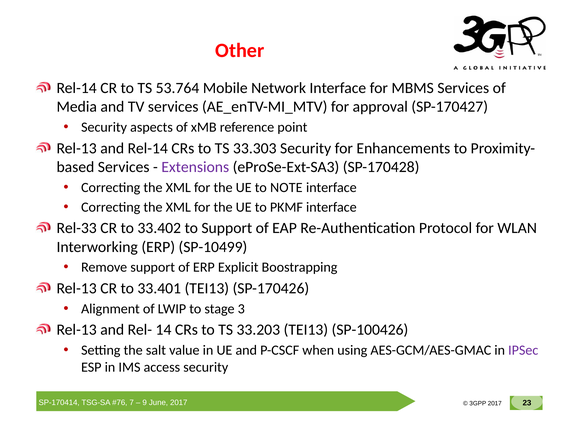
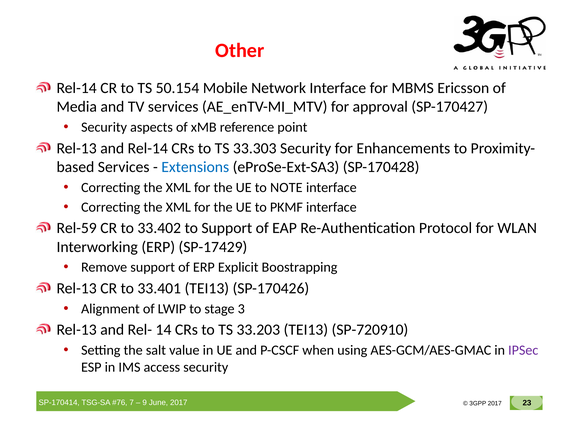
53.764: 53.764 -> 50.154 (177, 88)
MBMS Services: Services -> Ericsson (463, 88)
Extensions colour: purple -> blue (195, 167)
Rel-33: Rel-33 -> Rel-59 (77, 228)
SP-10499: SP-10499 -> SP-17429 (213, 247)
SP-100426: SP-100426 -> SP-720910 (370, 330)
